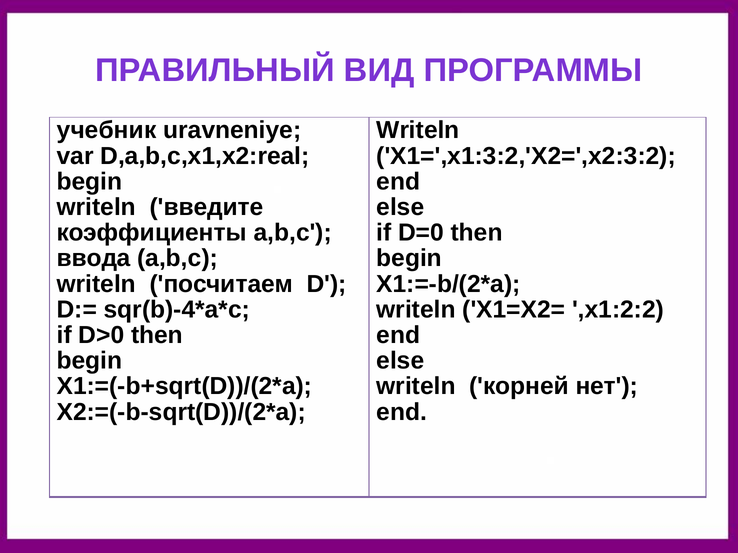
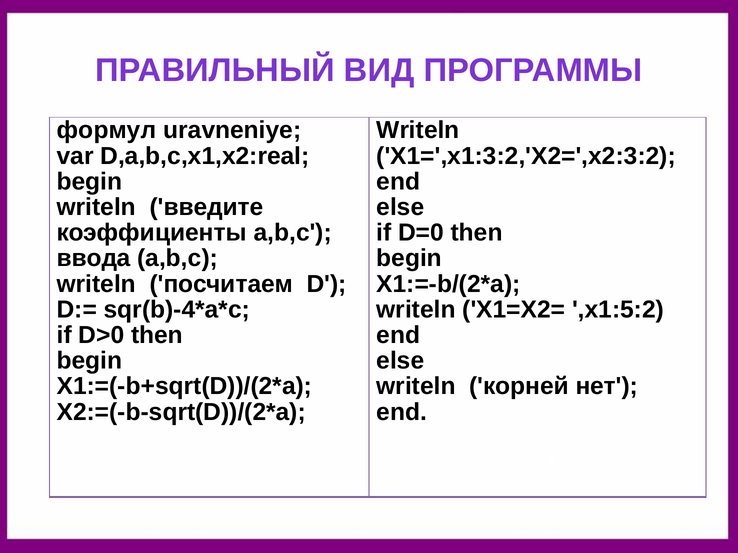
учебник: учебник -> формул (107, 130)
,x1:2:2: ,x1:2:2 -> ,x1:5:2 (618, 310)
